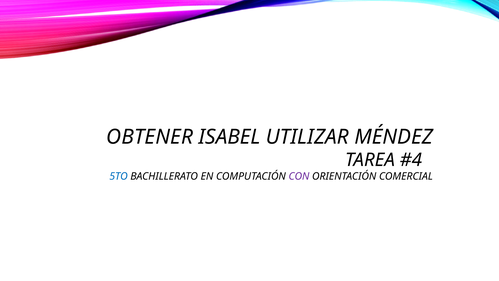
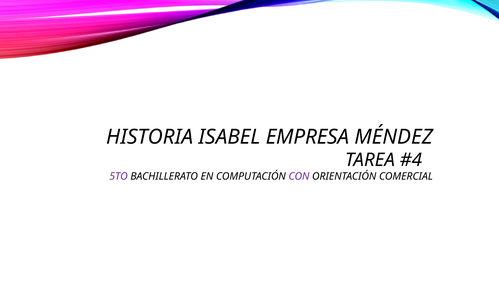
OBTENER: OBTENER -> HISTORIA (150, 137)
UTILIZAR: UTILIZAR -> EMPRESA (307, 137)
5TO colour: blue -> purple (119, 176)
